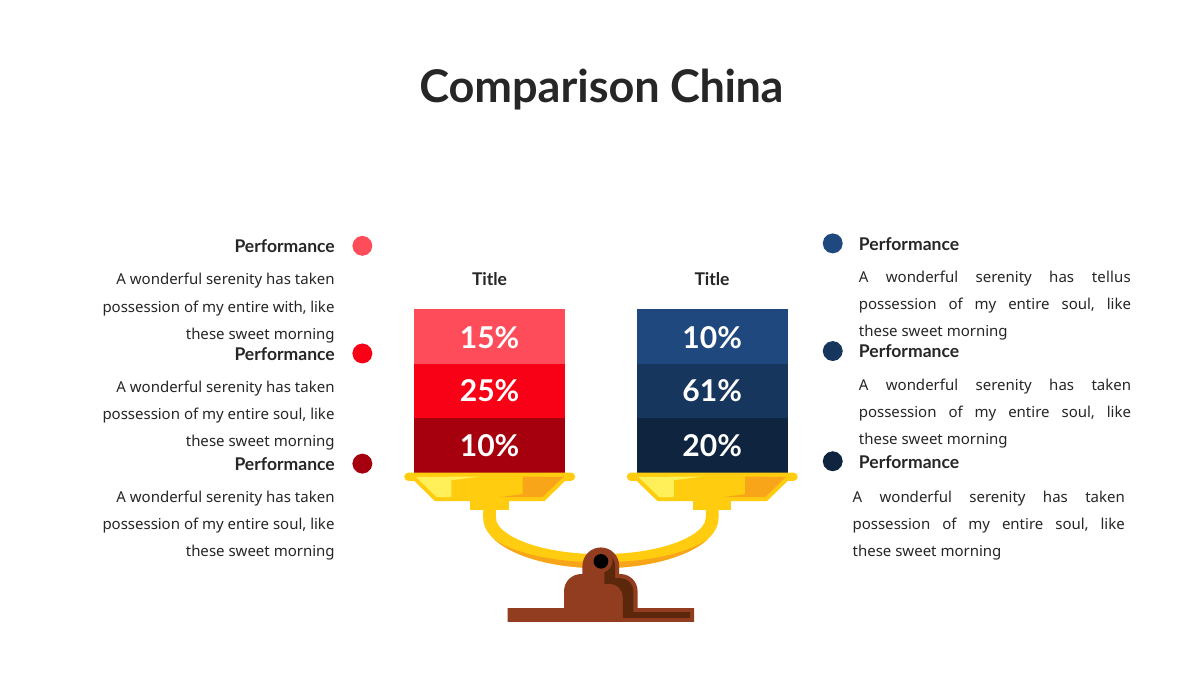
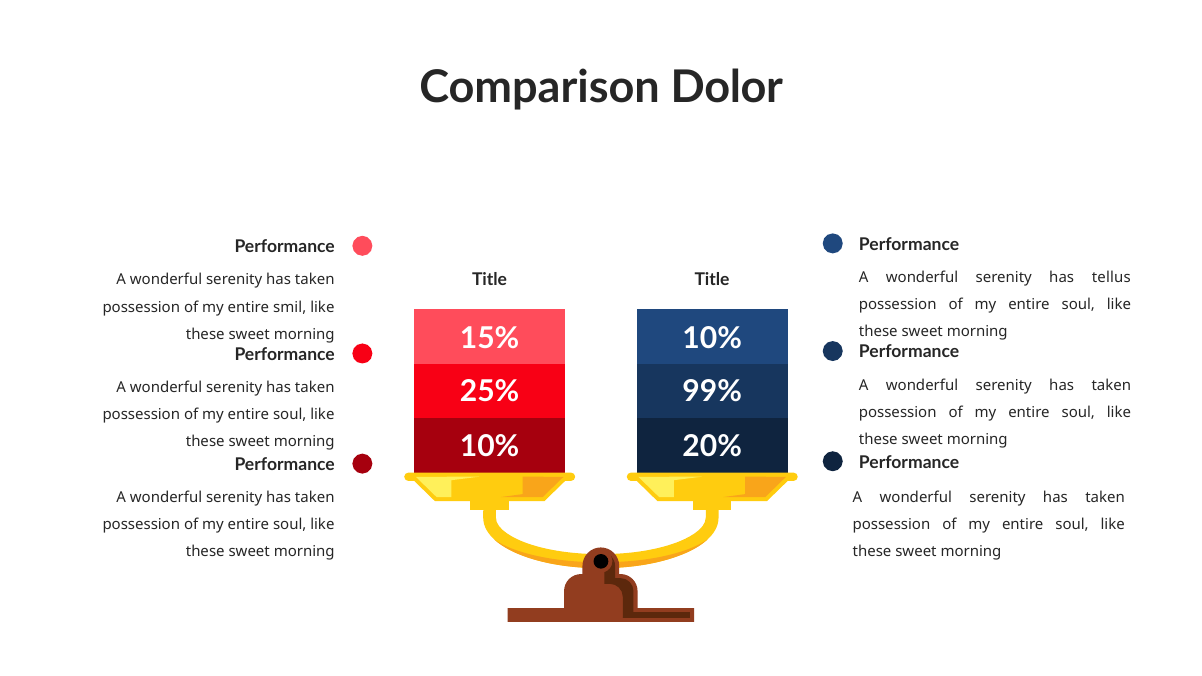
China: China -> Dolor (727, 88)
with: with -> smil (290, 307)
61%: 61% -> 99% (712, 392)
